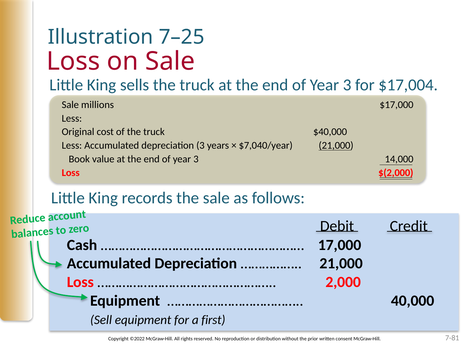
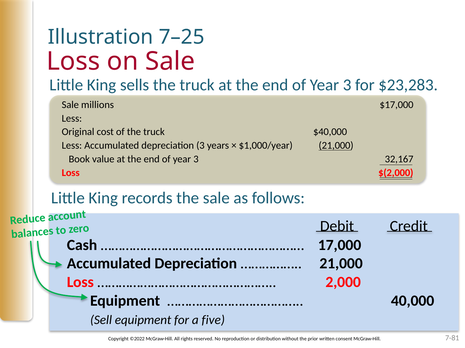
$17,004: $17,004 -> $23,283 (408, 85)
$7,040/year: $7,040/year -> $1,000/year (266, 146)
14,000: 14,000 -> 32,167 (399, 159)
first: first -> five (213, 321)
